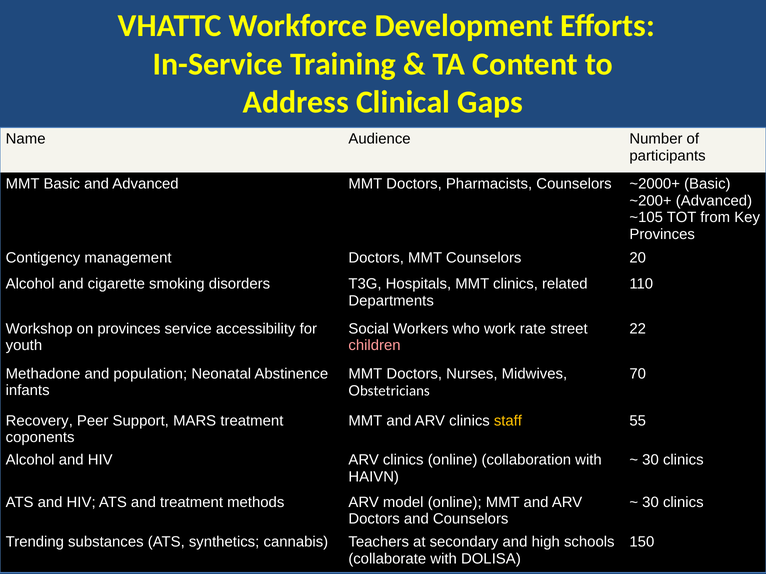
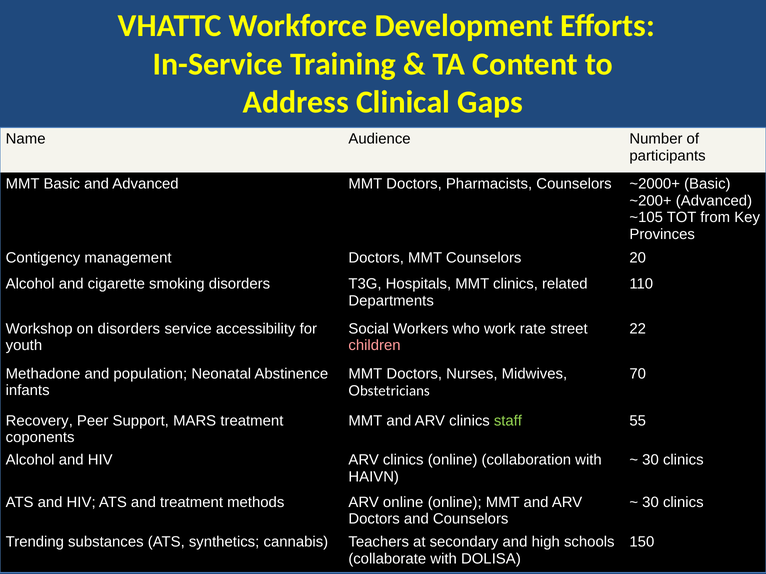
on provinces: provinces -> disorders (129, 329)
staff colour: yellow -> light green (508, 421)
ARV model: model -> online (403, 503)
